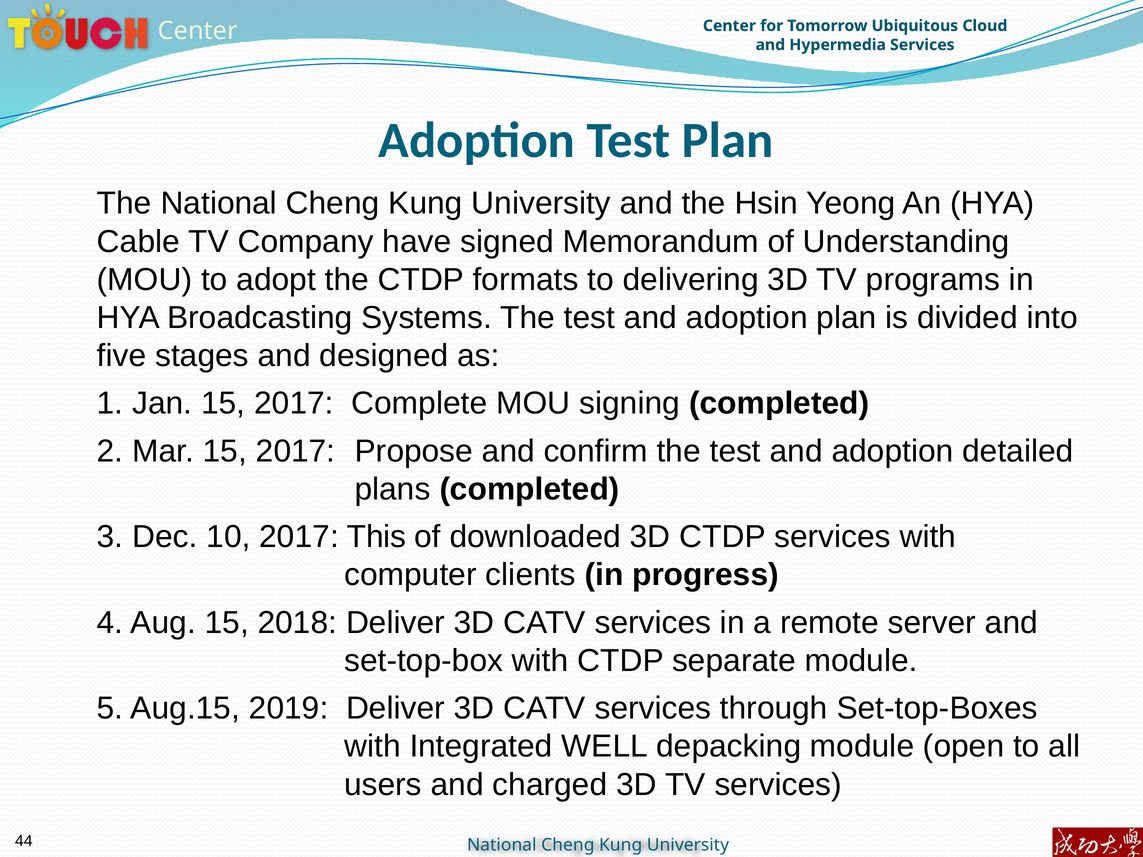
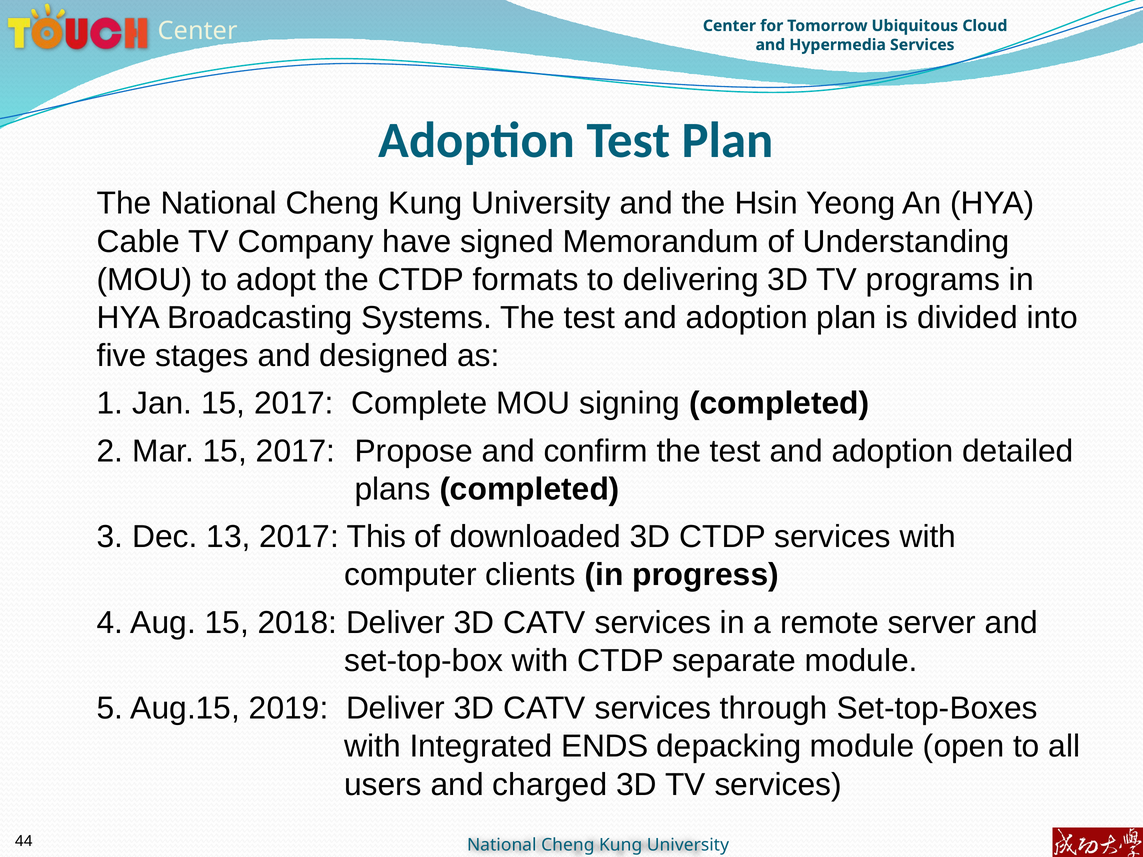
10: 10 -> 13 (228, 537)
WELL: WELL -> ENDS (605, 747)
